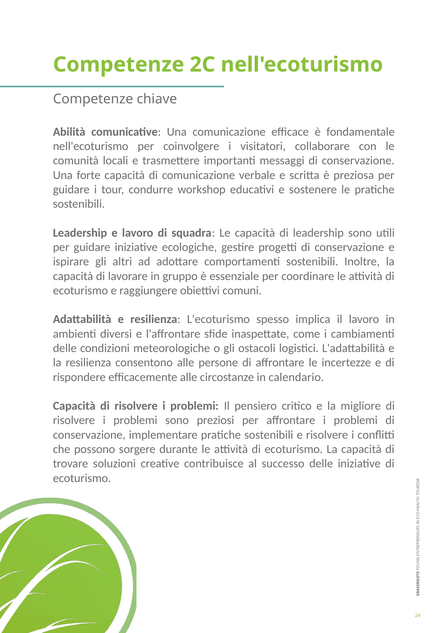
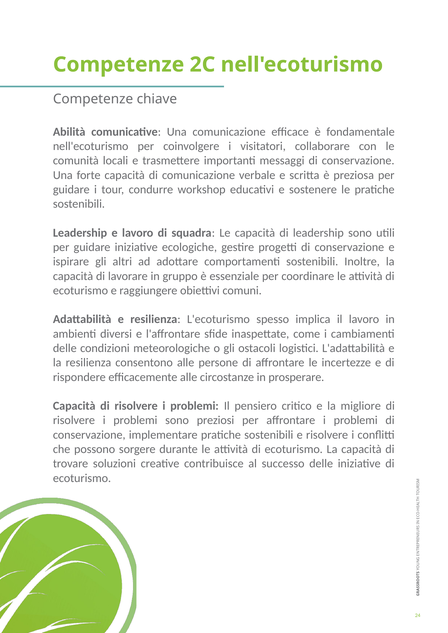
calendario: calendario -> prosperare (296, 377)
